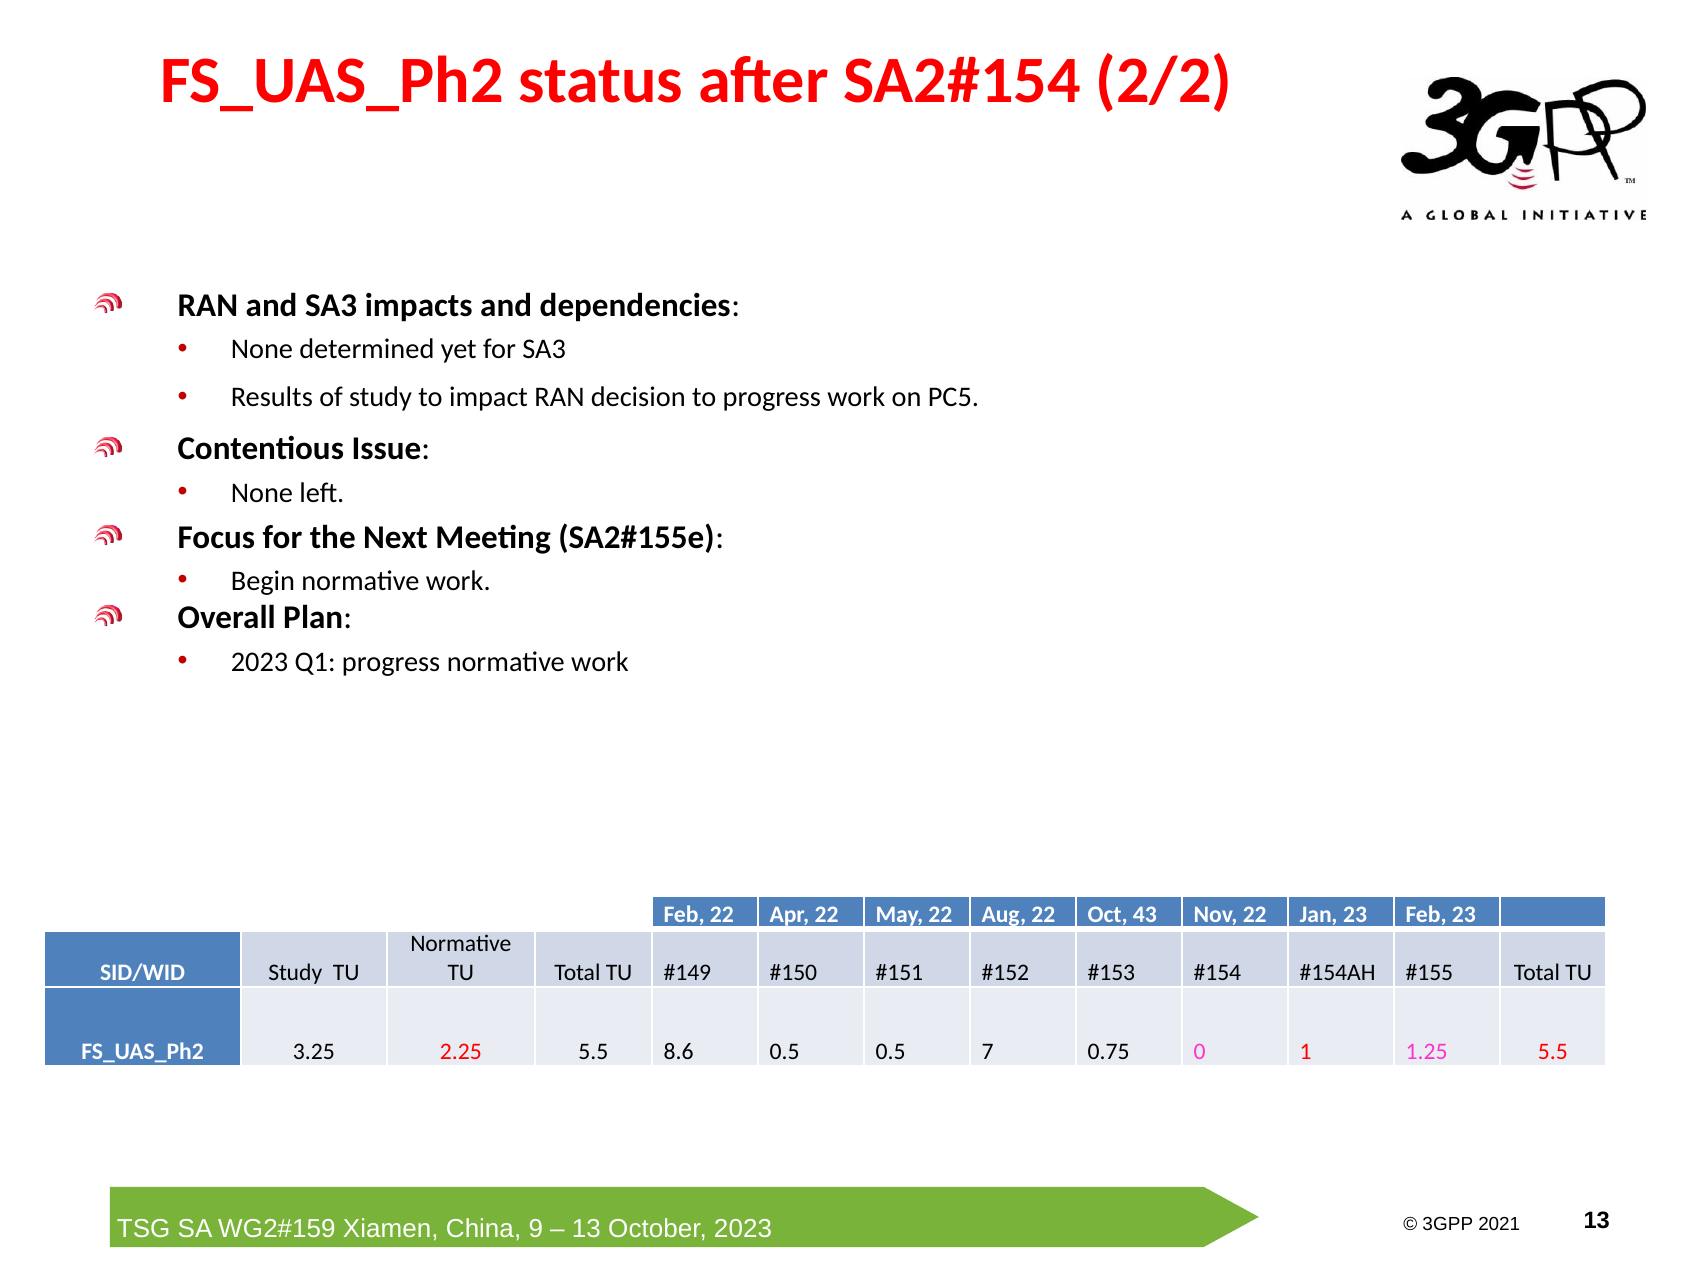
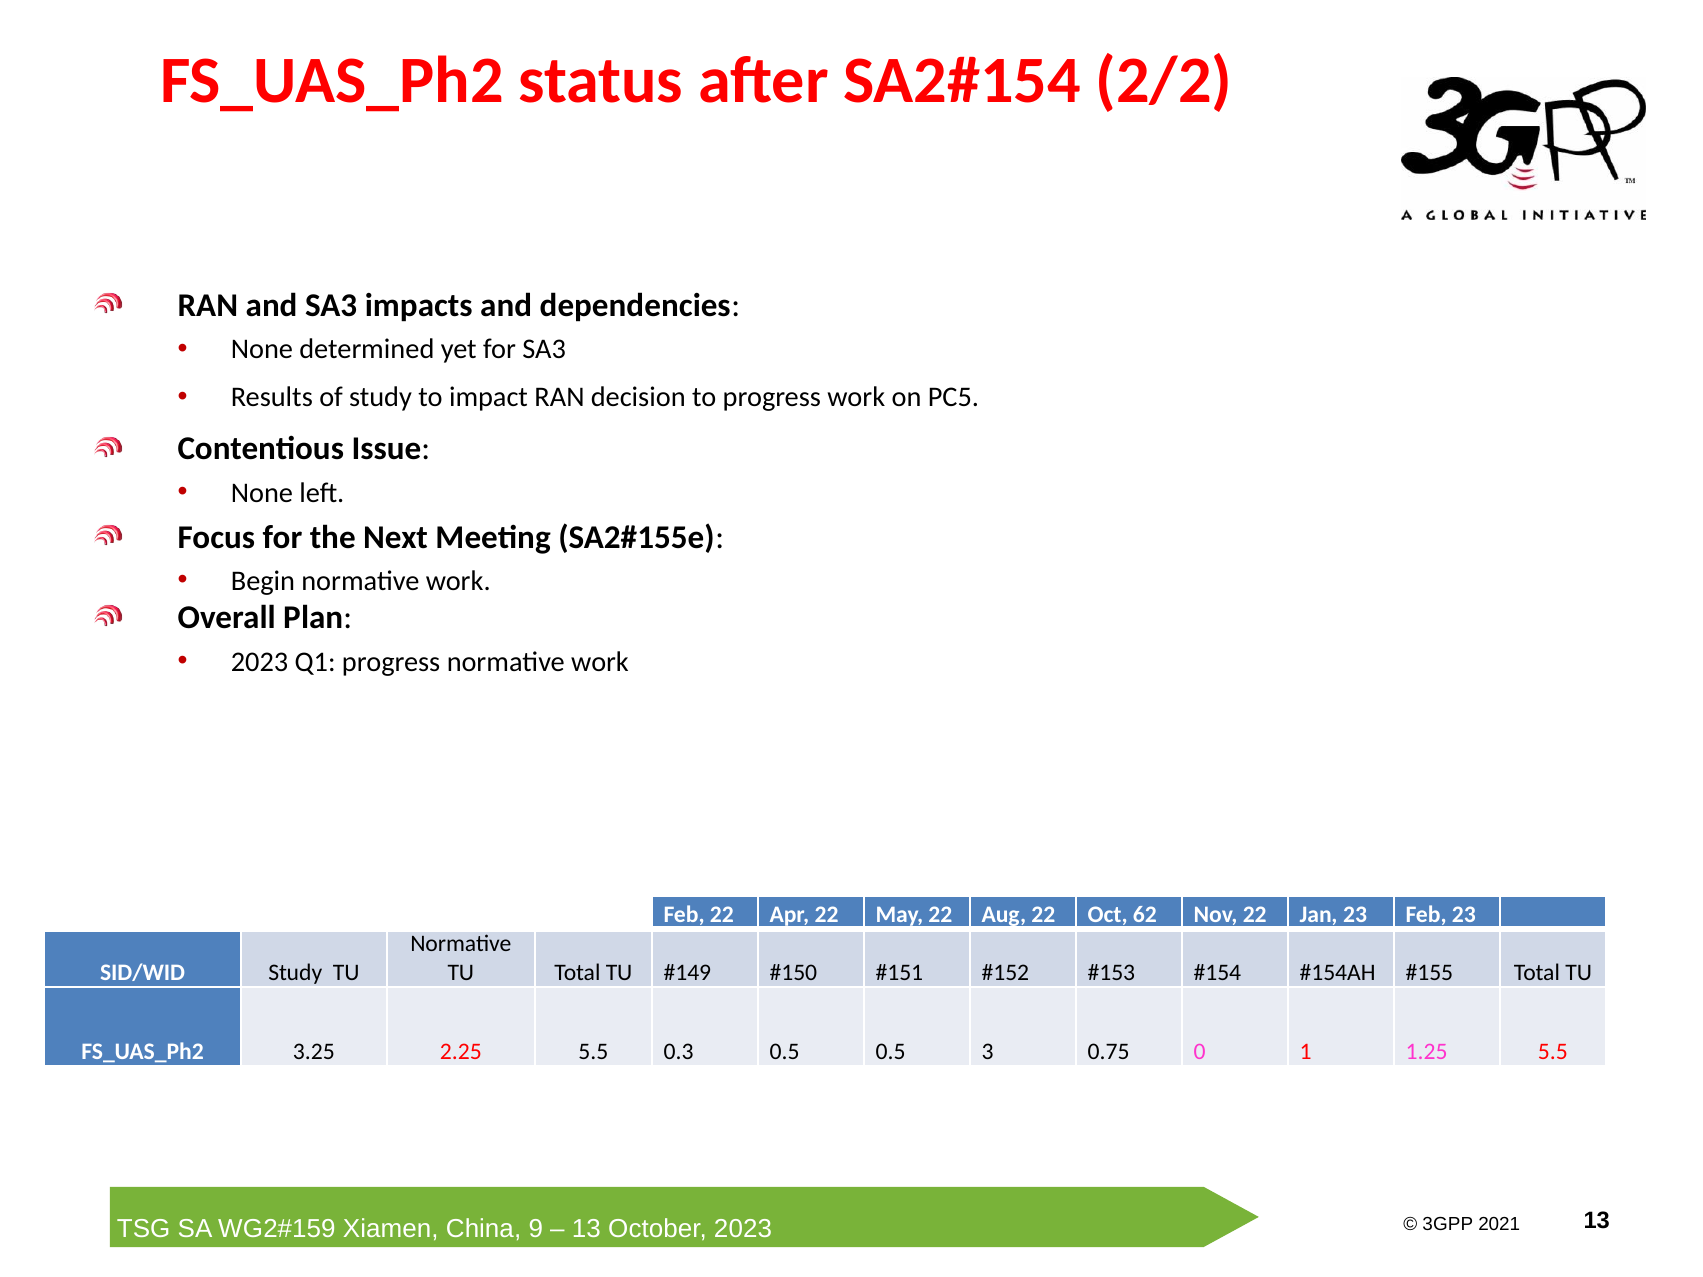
43: 43 -> 62 (1145, 915)
8.6: 8.6 -> 0.3 (679, 1052)
7: 7 -> 3 (988, 1052)
